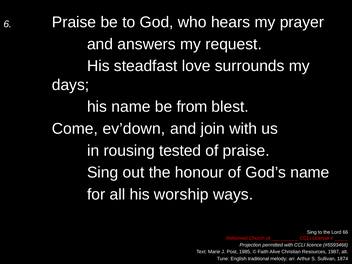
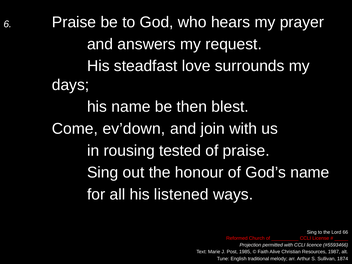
from: from -> then (192, 107)
worship: worship -> listened (181, 194)
